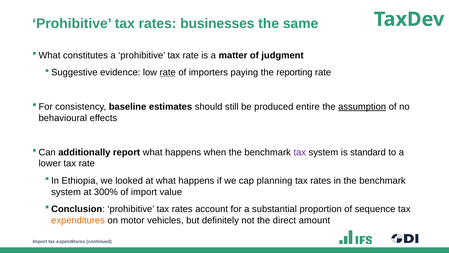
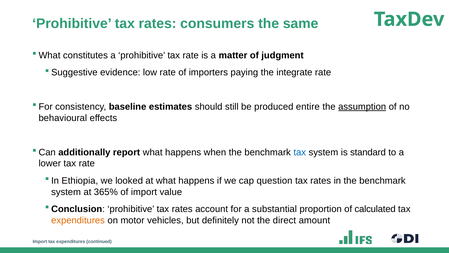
businesses: businesses -> consumers (217, 24)
rate underline: present -> none (168, 72)
reporting: reporting -> integrate (294, 72)
tax colour: purple -> blue (300, 152)
planning: planning -> question (275, 180)
300%: 300% -> 365% (106, 192)
sequence: sequence -> calculated (375, 209)
